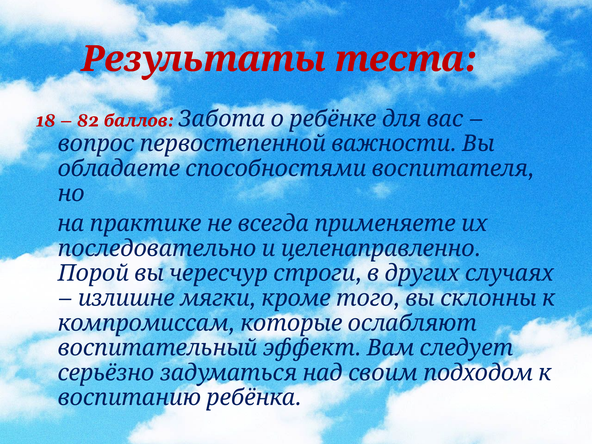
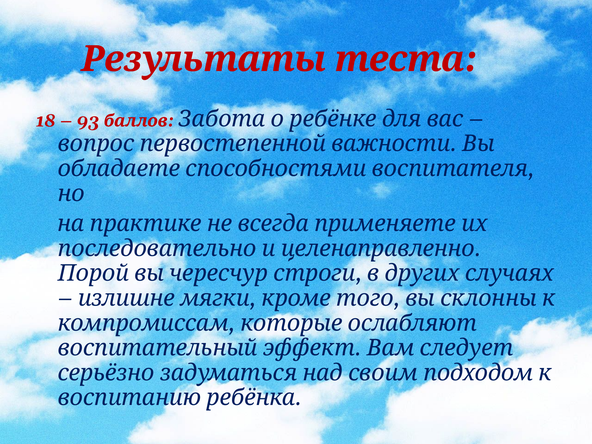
82: 82 -> 93 (88, 121)
